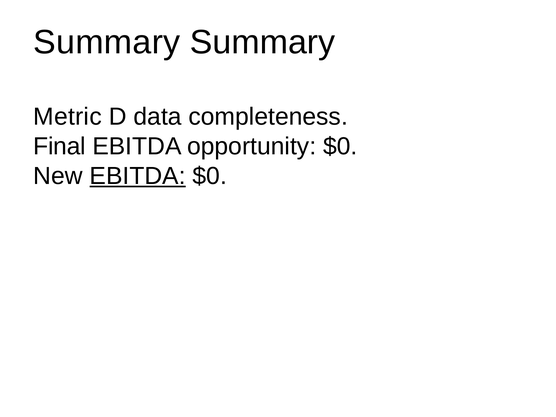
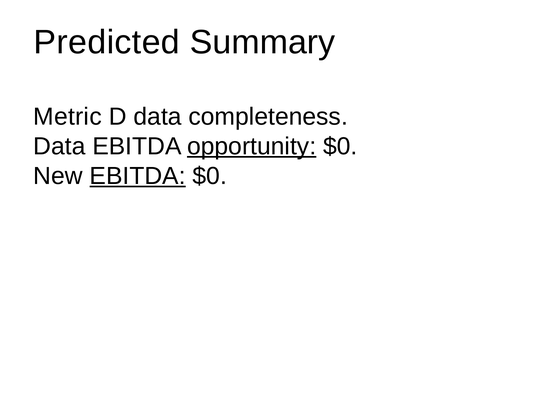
Summary: Summary -> Predicted (107, 42)
Final: Final -> Data (59, 146)
opportunity underline: none -> present (252, 146)
